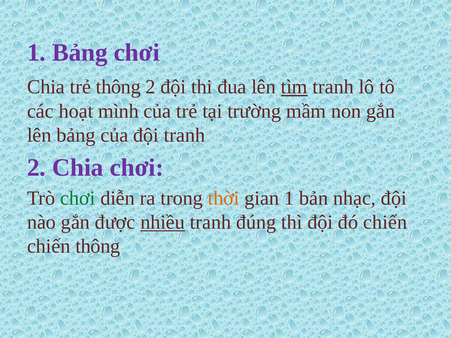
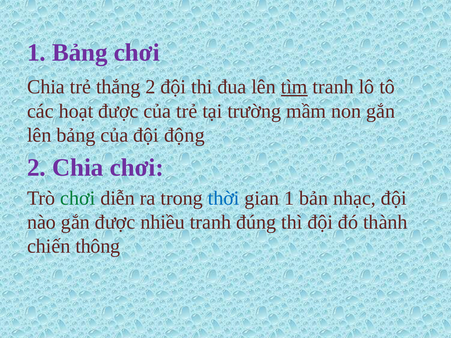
trẻ thông: thông -> thắng (118, 87)
hoạt mình: mình -> được (118, 111)
đội tranh: tranh -> động (184, 135)
thời colour: orange -> blue (224, 198)
nhiều underline: present -> none (163, 222)
đó chiến: chiến -> thành (385, 222)
